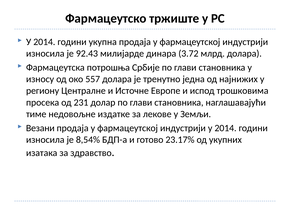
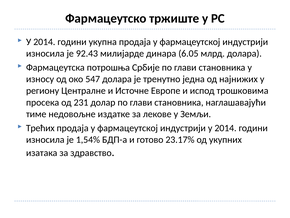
3.72: 3.72 -> 6.05 (188, 53)
557: 557 -> 547 (93, 79)
Везани: Везани -> Трећих (40, 128)
8,54%: 8,54% -> 1,54% (88, 139)
